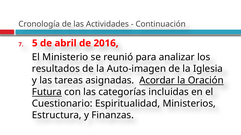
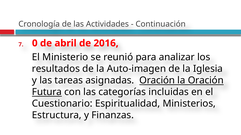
5: 5 -> 0 (35, 43)
asignadas Acordar: Acordar -> Oración (157, 81)
